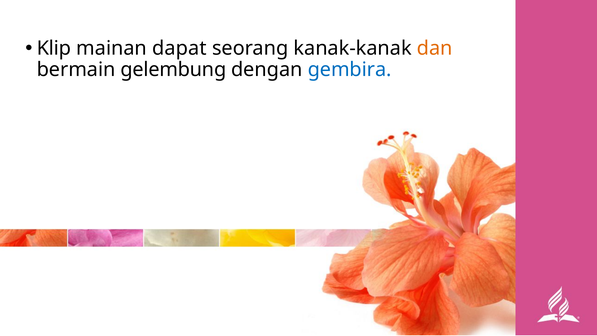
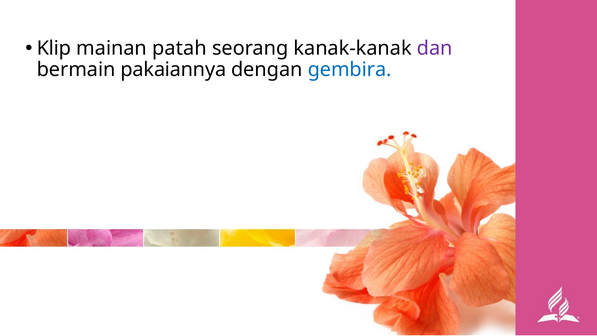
dapat: dapat -> patah (179, 48)
dan colour: orange -> purple (435, 48)
gelembung: gelembung -> pakaiannya (173, 70)
